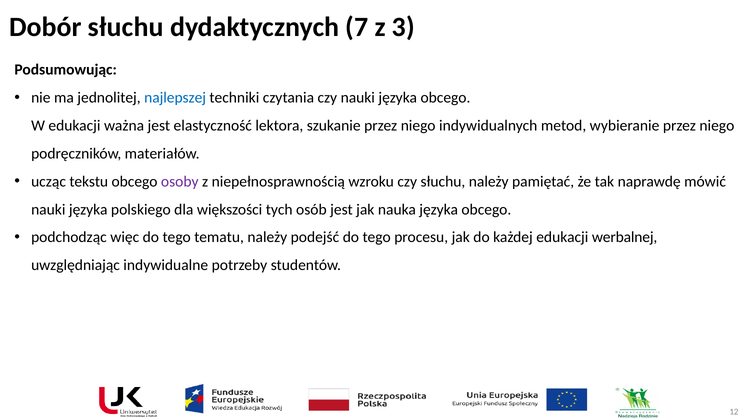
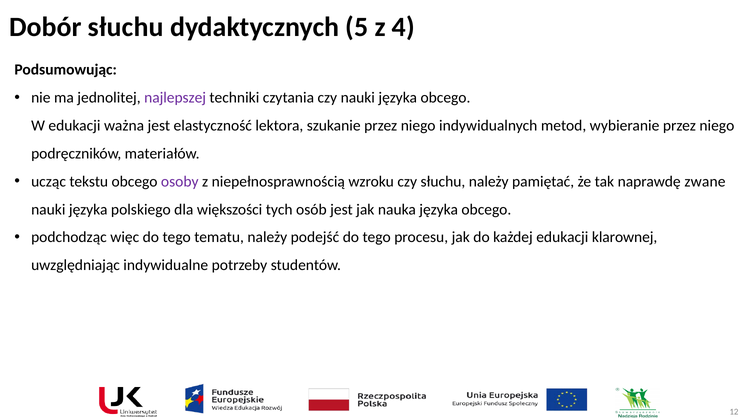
7: 7 -> 5 (357, 27)
3: 3 -> 4 (403, 27)
najlepszej colour: blue -> purple (175, 98)
mówić: mówić -> zwane (705, 182)
werbalnej: werbalnej -> klarownej (625, 238)
